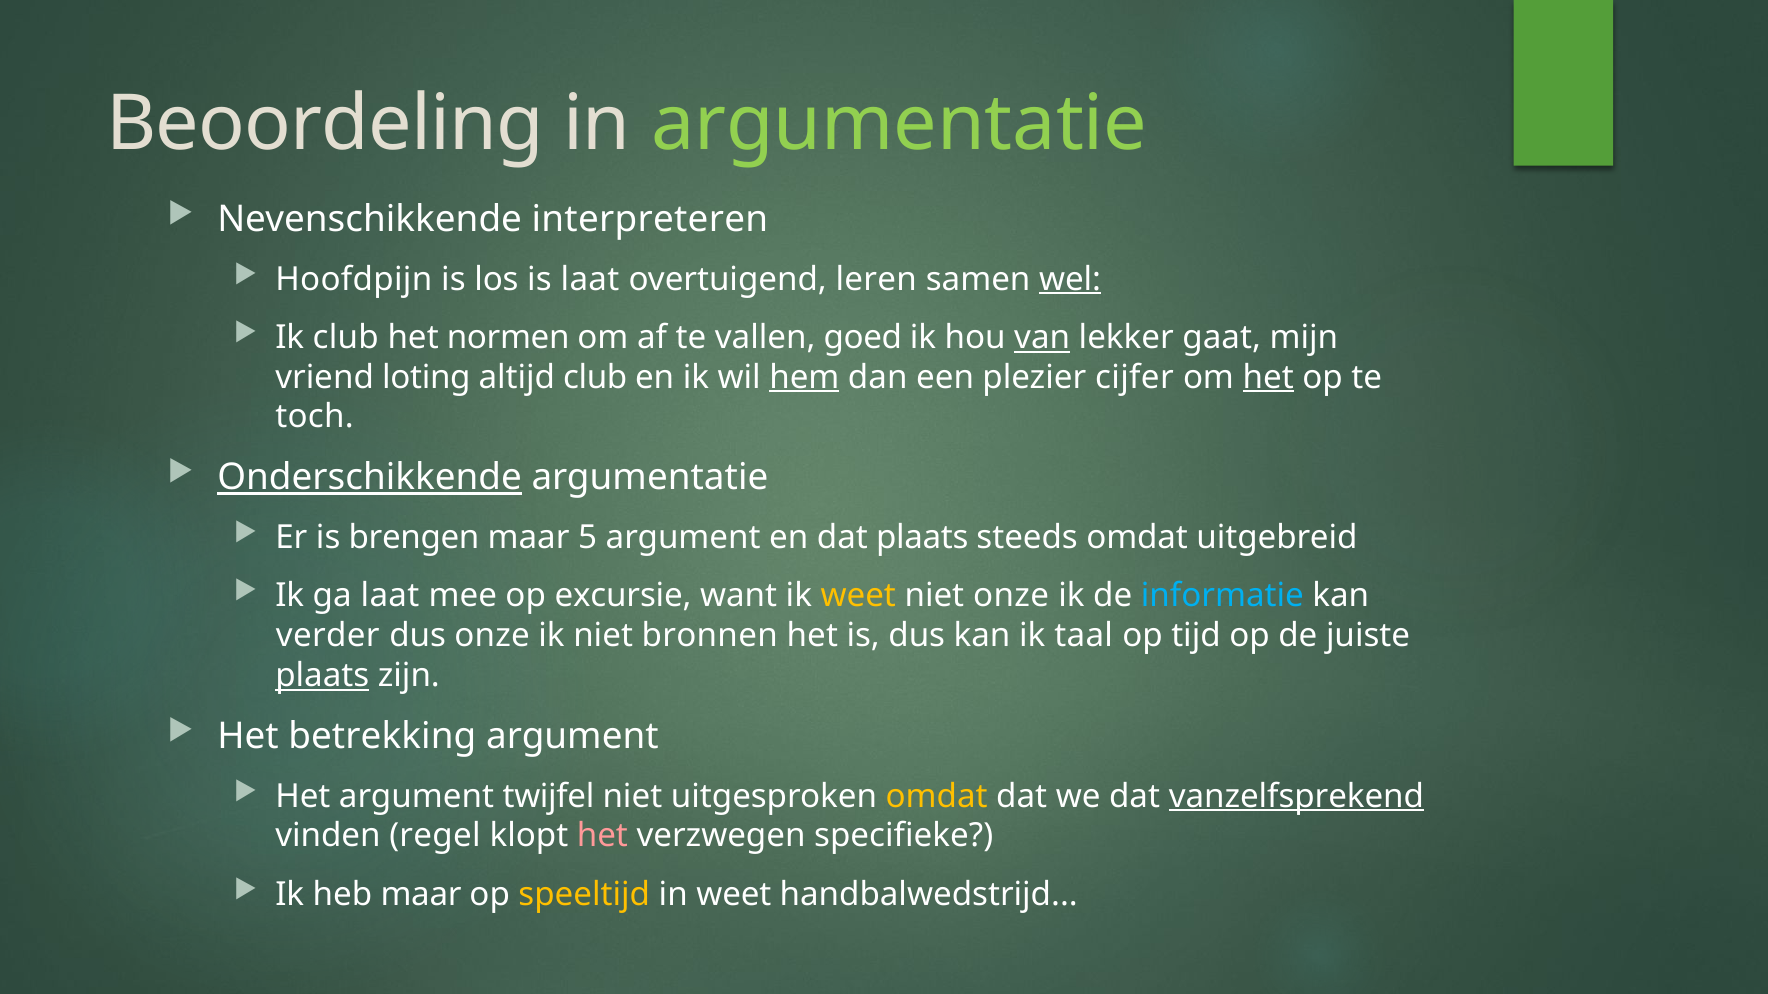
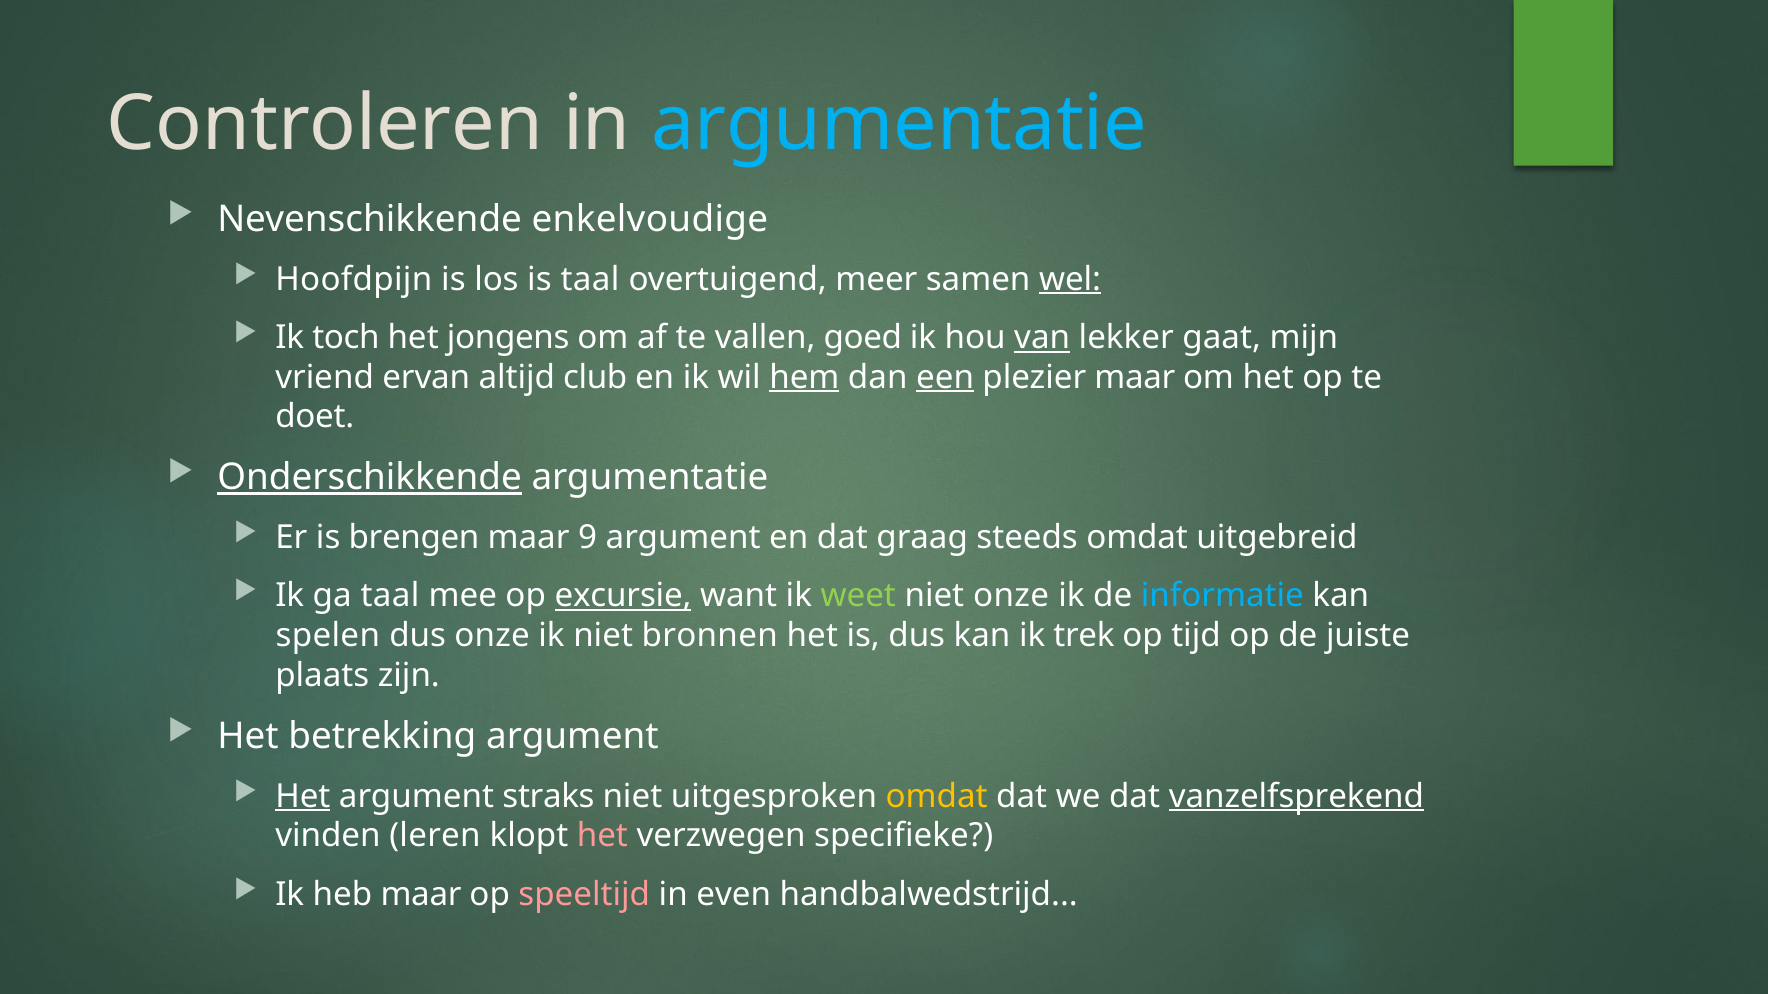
Beoordeling: Beoordeling -> Controleren (325, 124)
argumentatie colour: light green -> light blue (899, 124)
interpreteren: interpreteren -> enkelvoudige (650, 219)
is laat: laat -> taal (590, 279)
leren: leren -> meer (876, 279)
Ik club: club -> toch (346, 338)
normen: normen -> jongens (508, 338)
loting: loting -> ervan (426, 377)
een underline: none -> present (945, 377)
plezier cijfer: cijfer -> maar (1135, 377)
het underline: present -> none (1268, 377)
toch: toch -> doet (315, 417)
5: 5 -> 9 (588, 538)
dat plaats: plaats -> graag (922, 538)
ga laat: laat -> taal (390, 596)
excursie underline: none -> present (623, 596)
weet colour: yellow -> light green (858, 596)
verder: verder -> spelen (328, 636)
taal: taal -> trek (1084, 636)
plaats underline: present -> none (322, 676)
Het underline: none -> present (303, 797)
twijfel: twijfel -> straks (549, 797)
regel: regel -> leren (435, 836)
speeltijd colour: yellow -> pink (584, 895)
in weet: weet -> even (734, 895)
